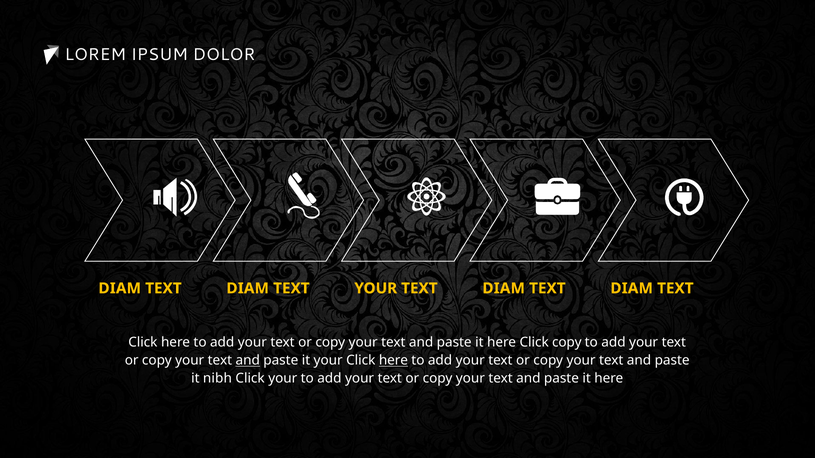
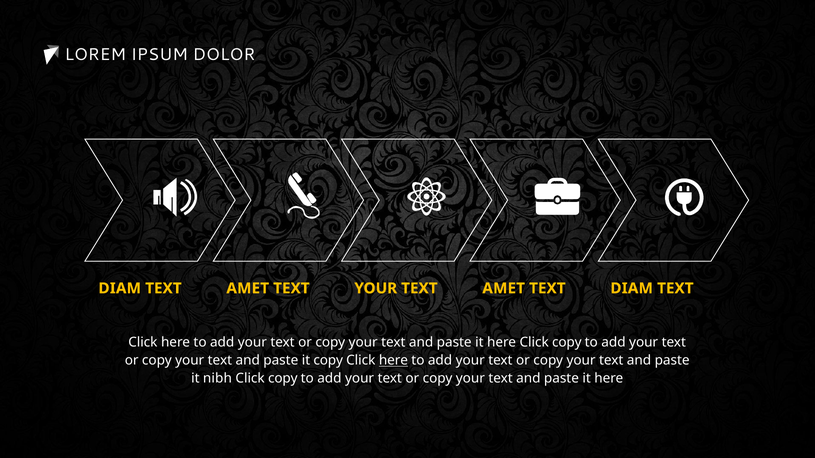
DIAM: DIAM -> AMET (248, 289)
YOUR TEXT DIAM: DIAM -> AMET (504, 289)
and underline: present -> none (248, 361)
it your: your -> copy (328, 361)
your: your -> copy (283, 379)
